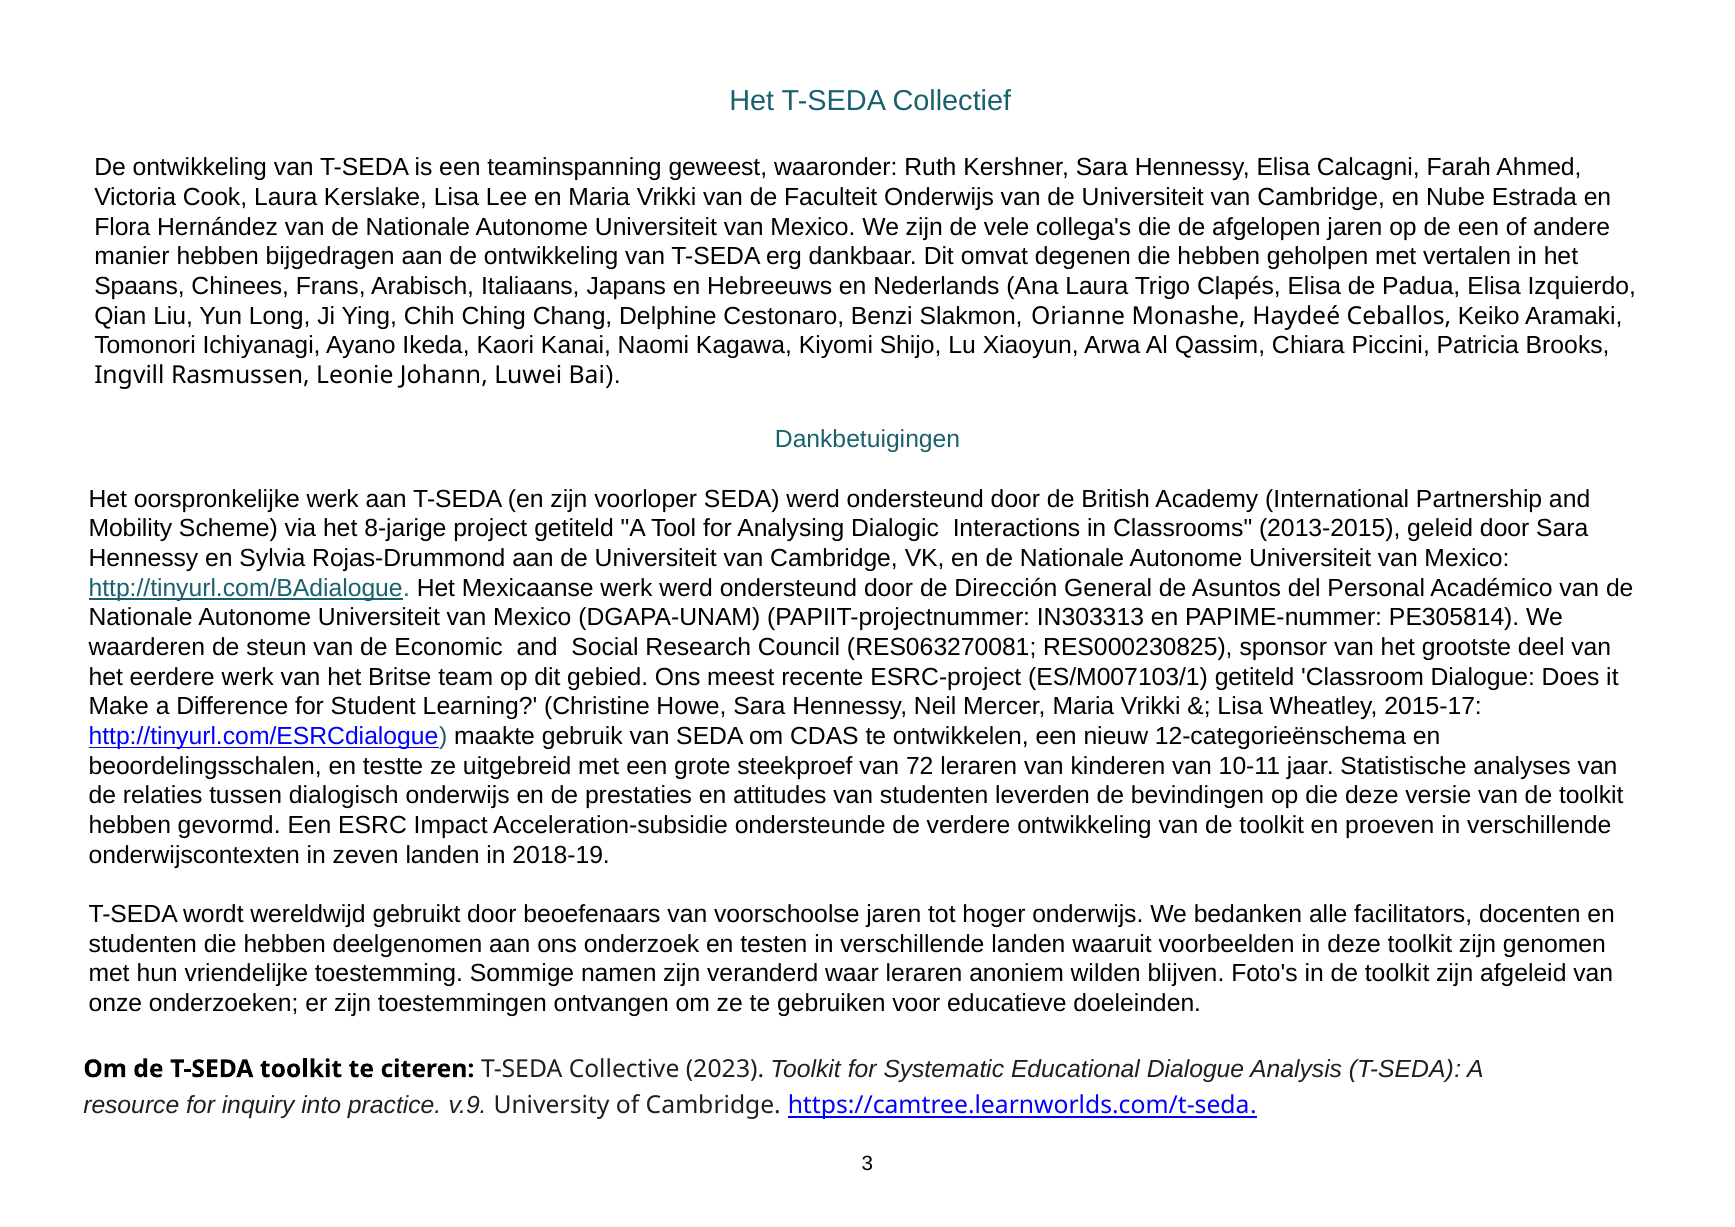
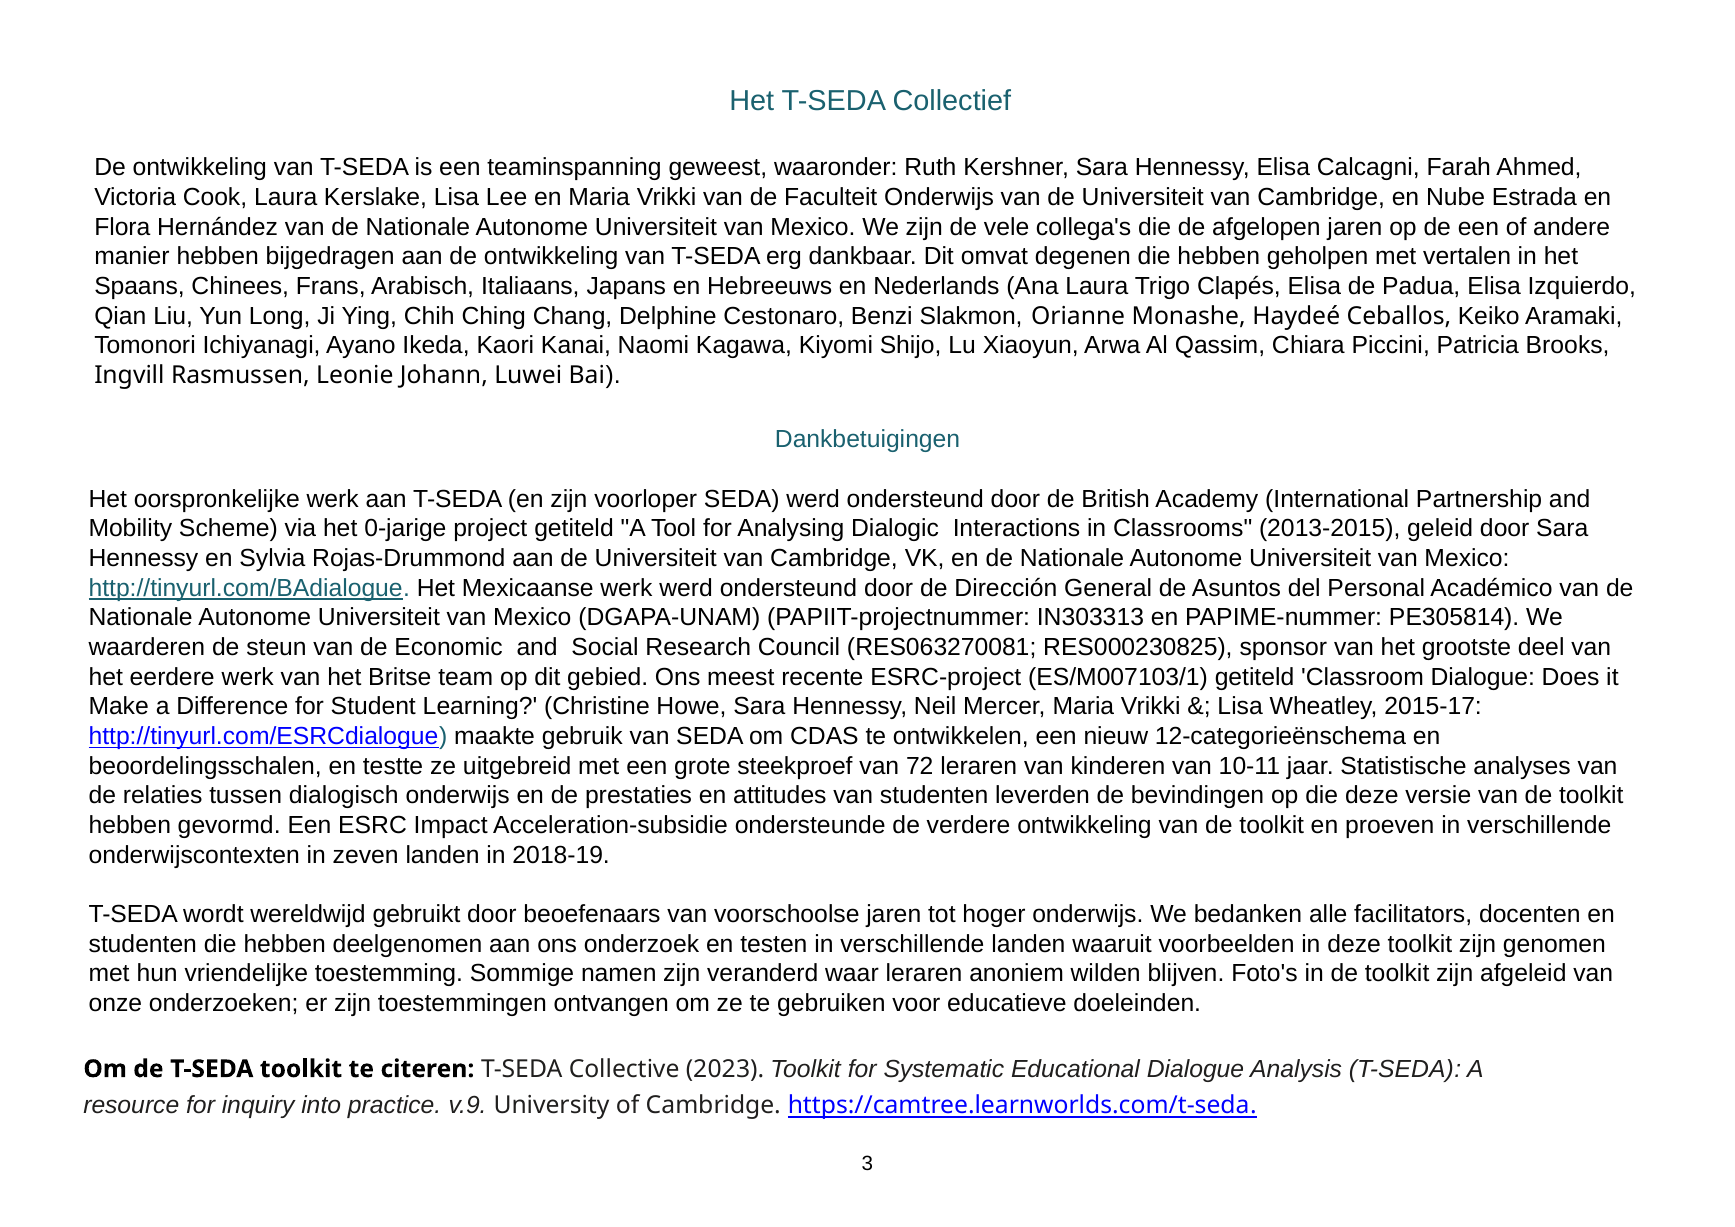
8-jarige: 8-jarige -> 0-jarige (405, 529)
